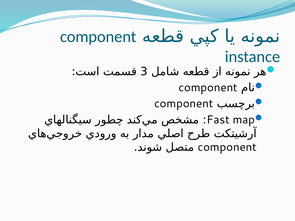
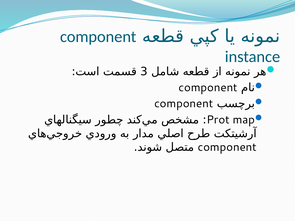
Fast: Fast -> Prot (218, 120)
